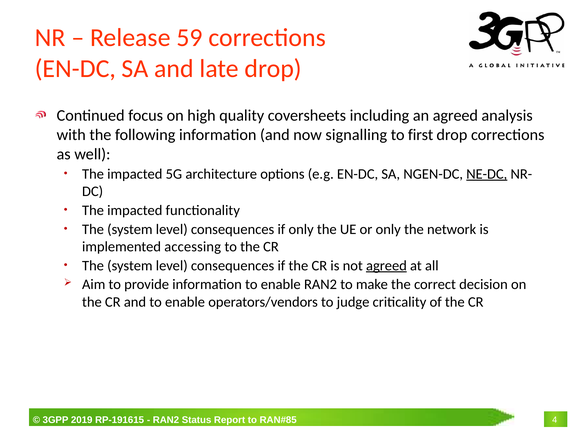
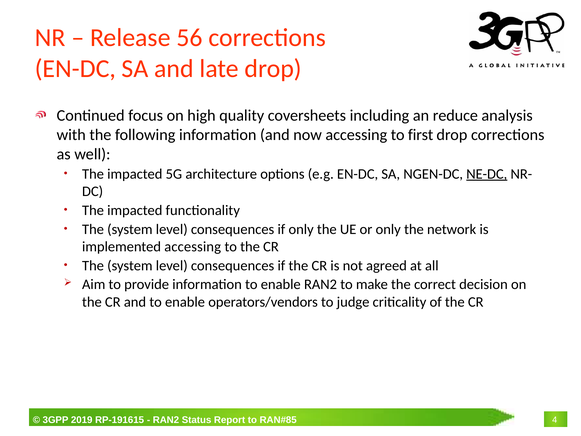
59: 59 -> 56 (189, 38)
an agreed: agreed -> reduce (455, 115)
now signalling: signalling -> accessing (356, 135)
agreed underline: present -> none (386, 265)
